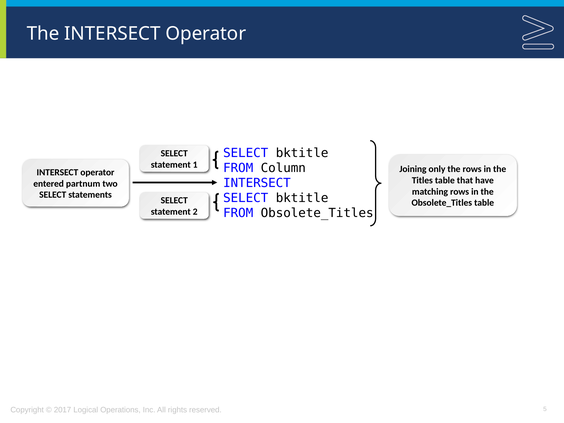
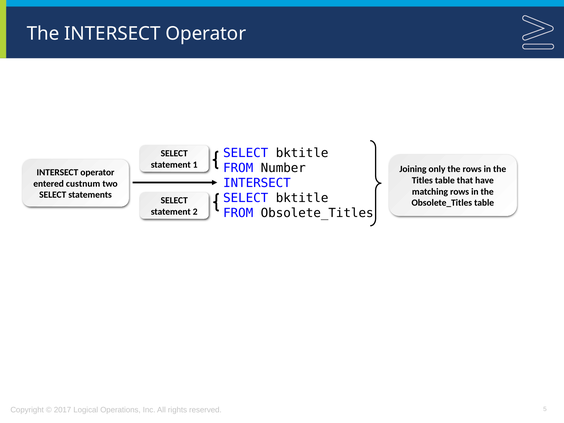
Column: Column -> Number (283, 168)
partnum: partnum -> custnum (83, 184)
